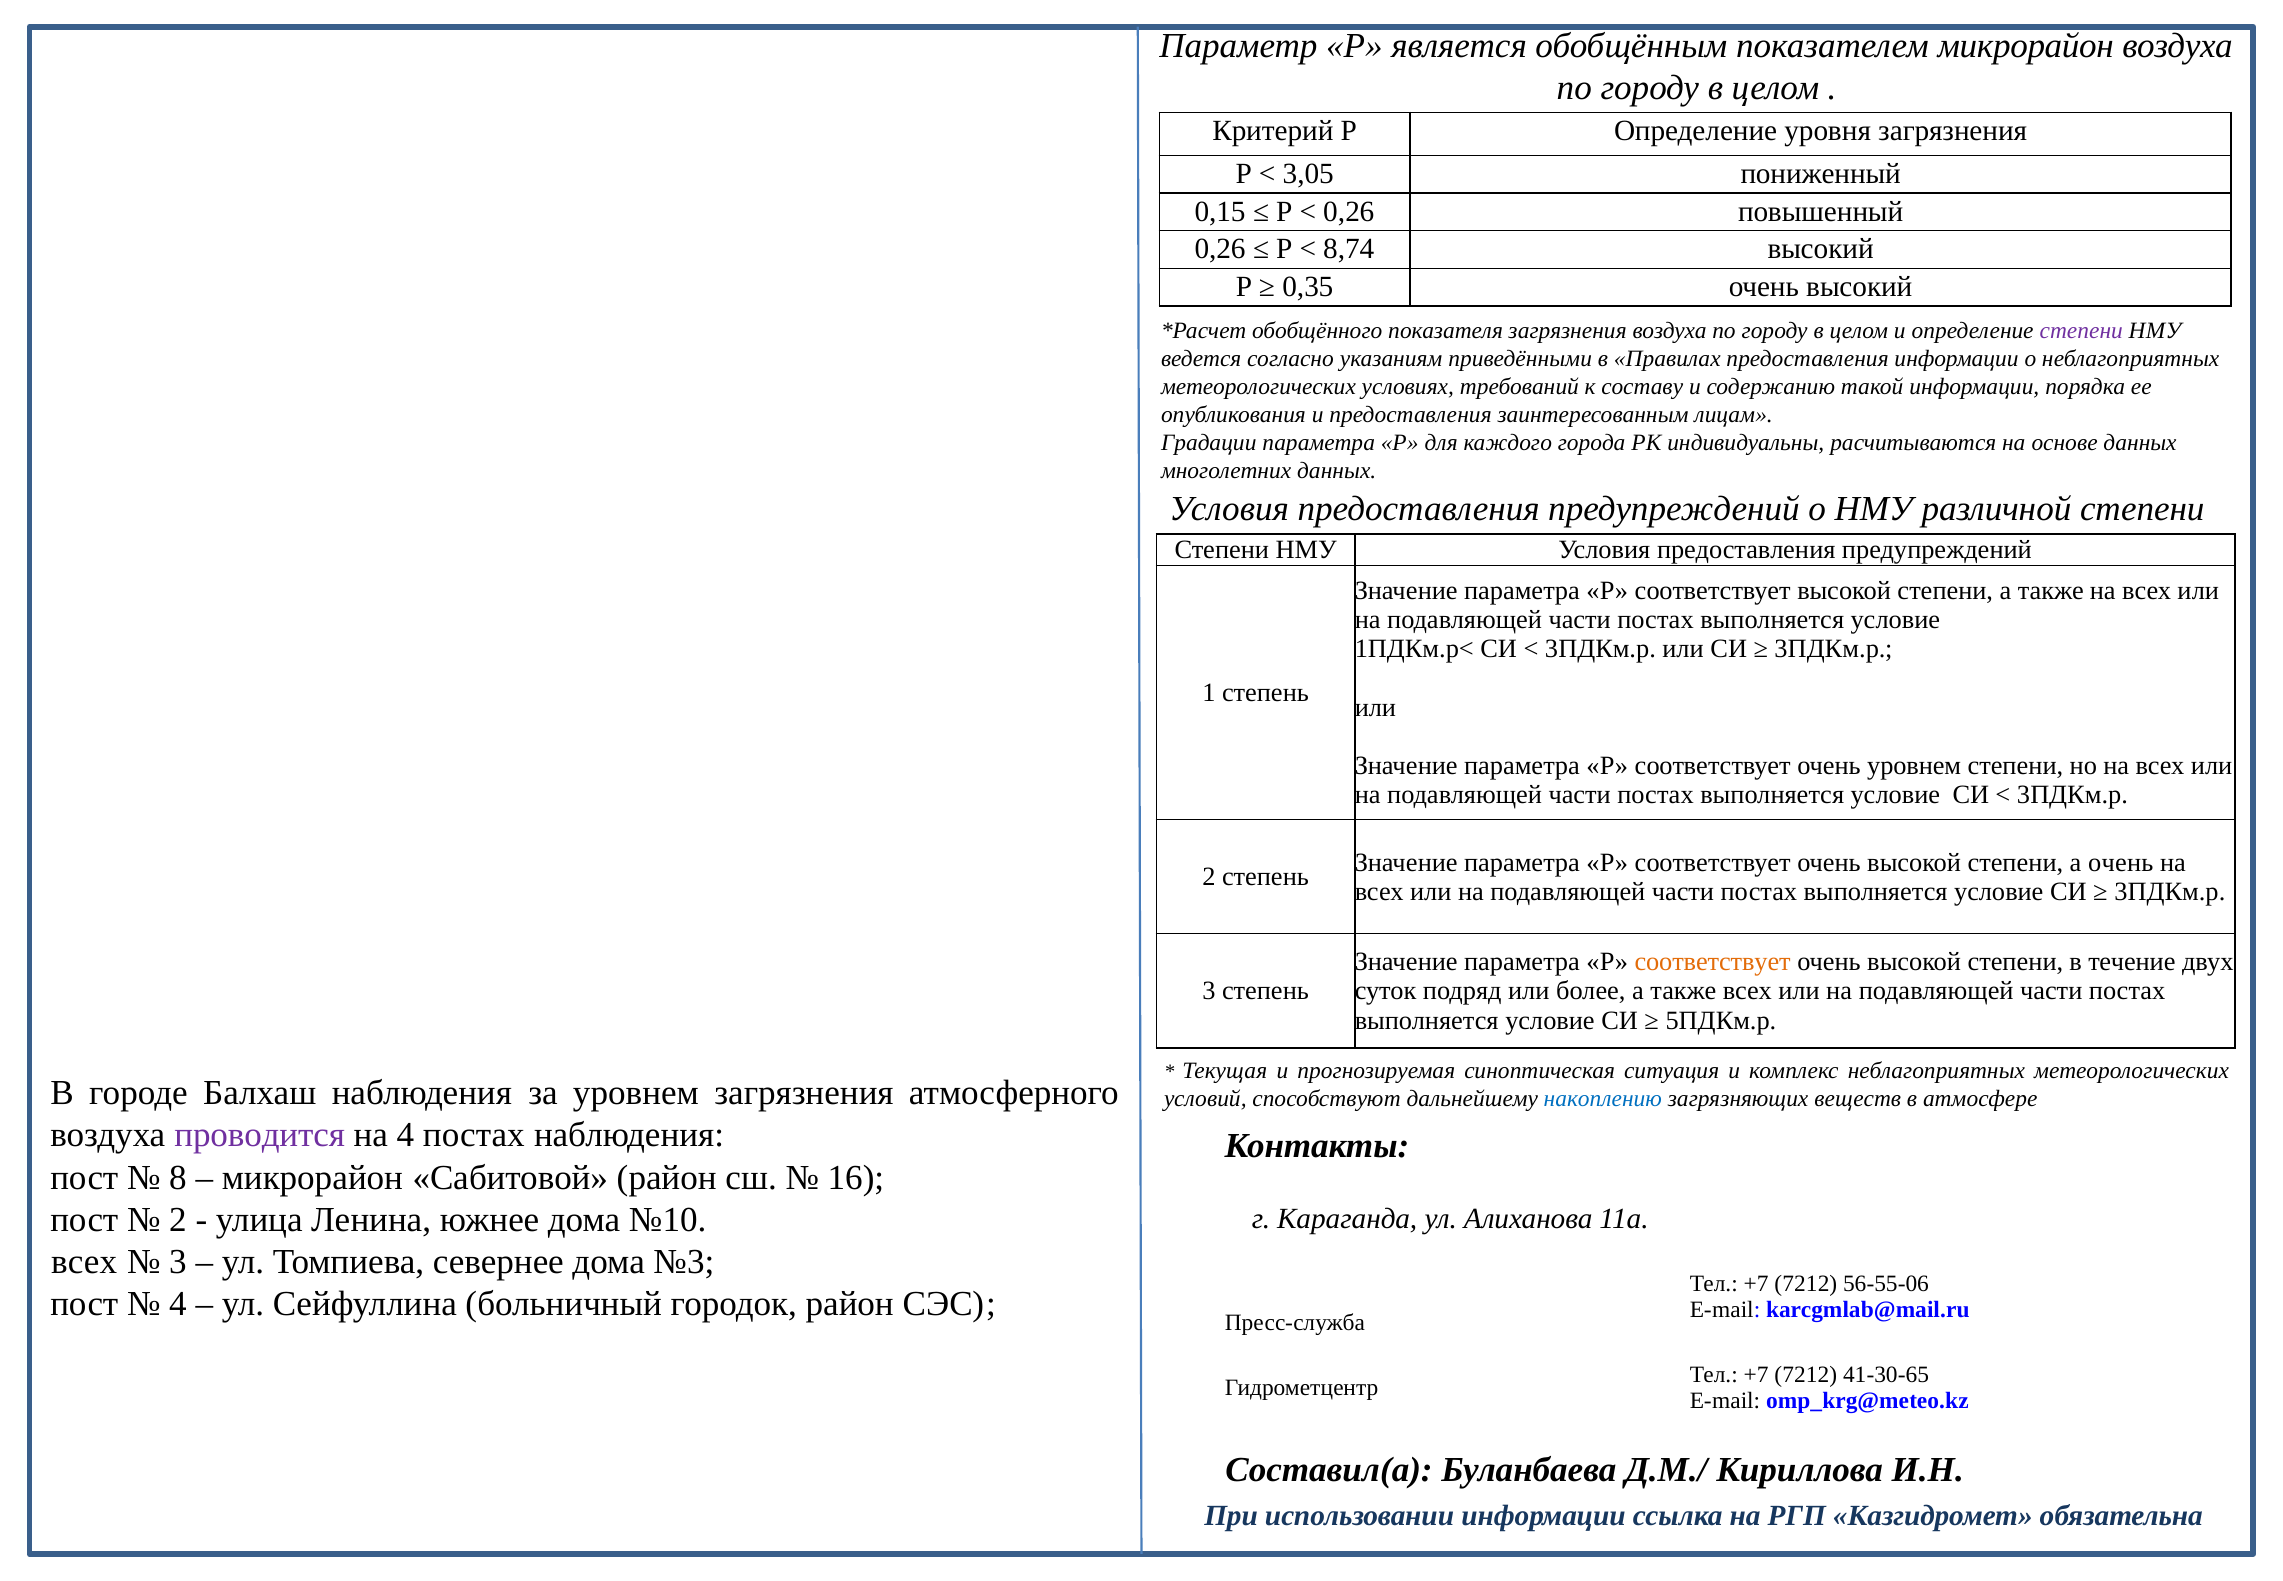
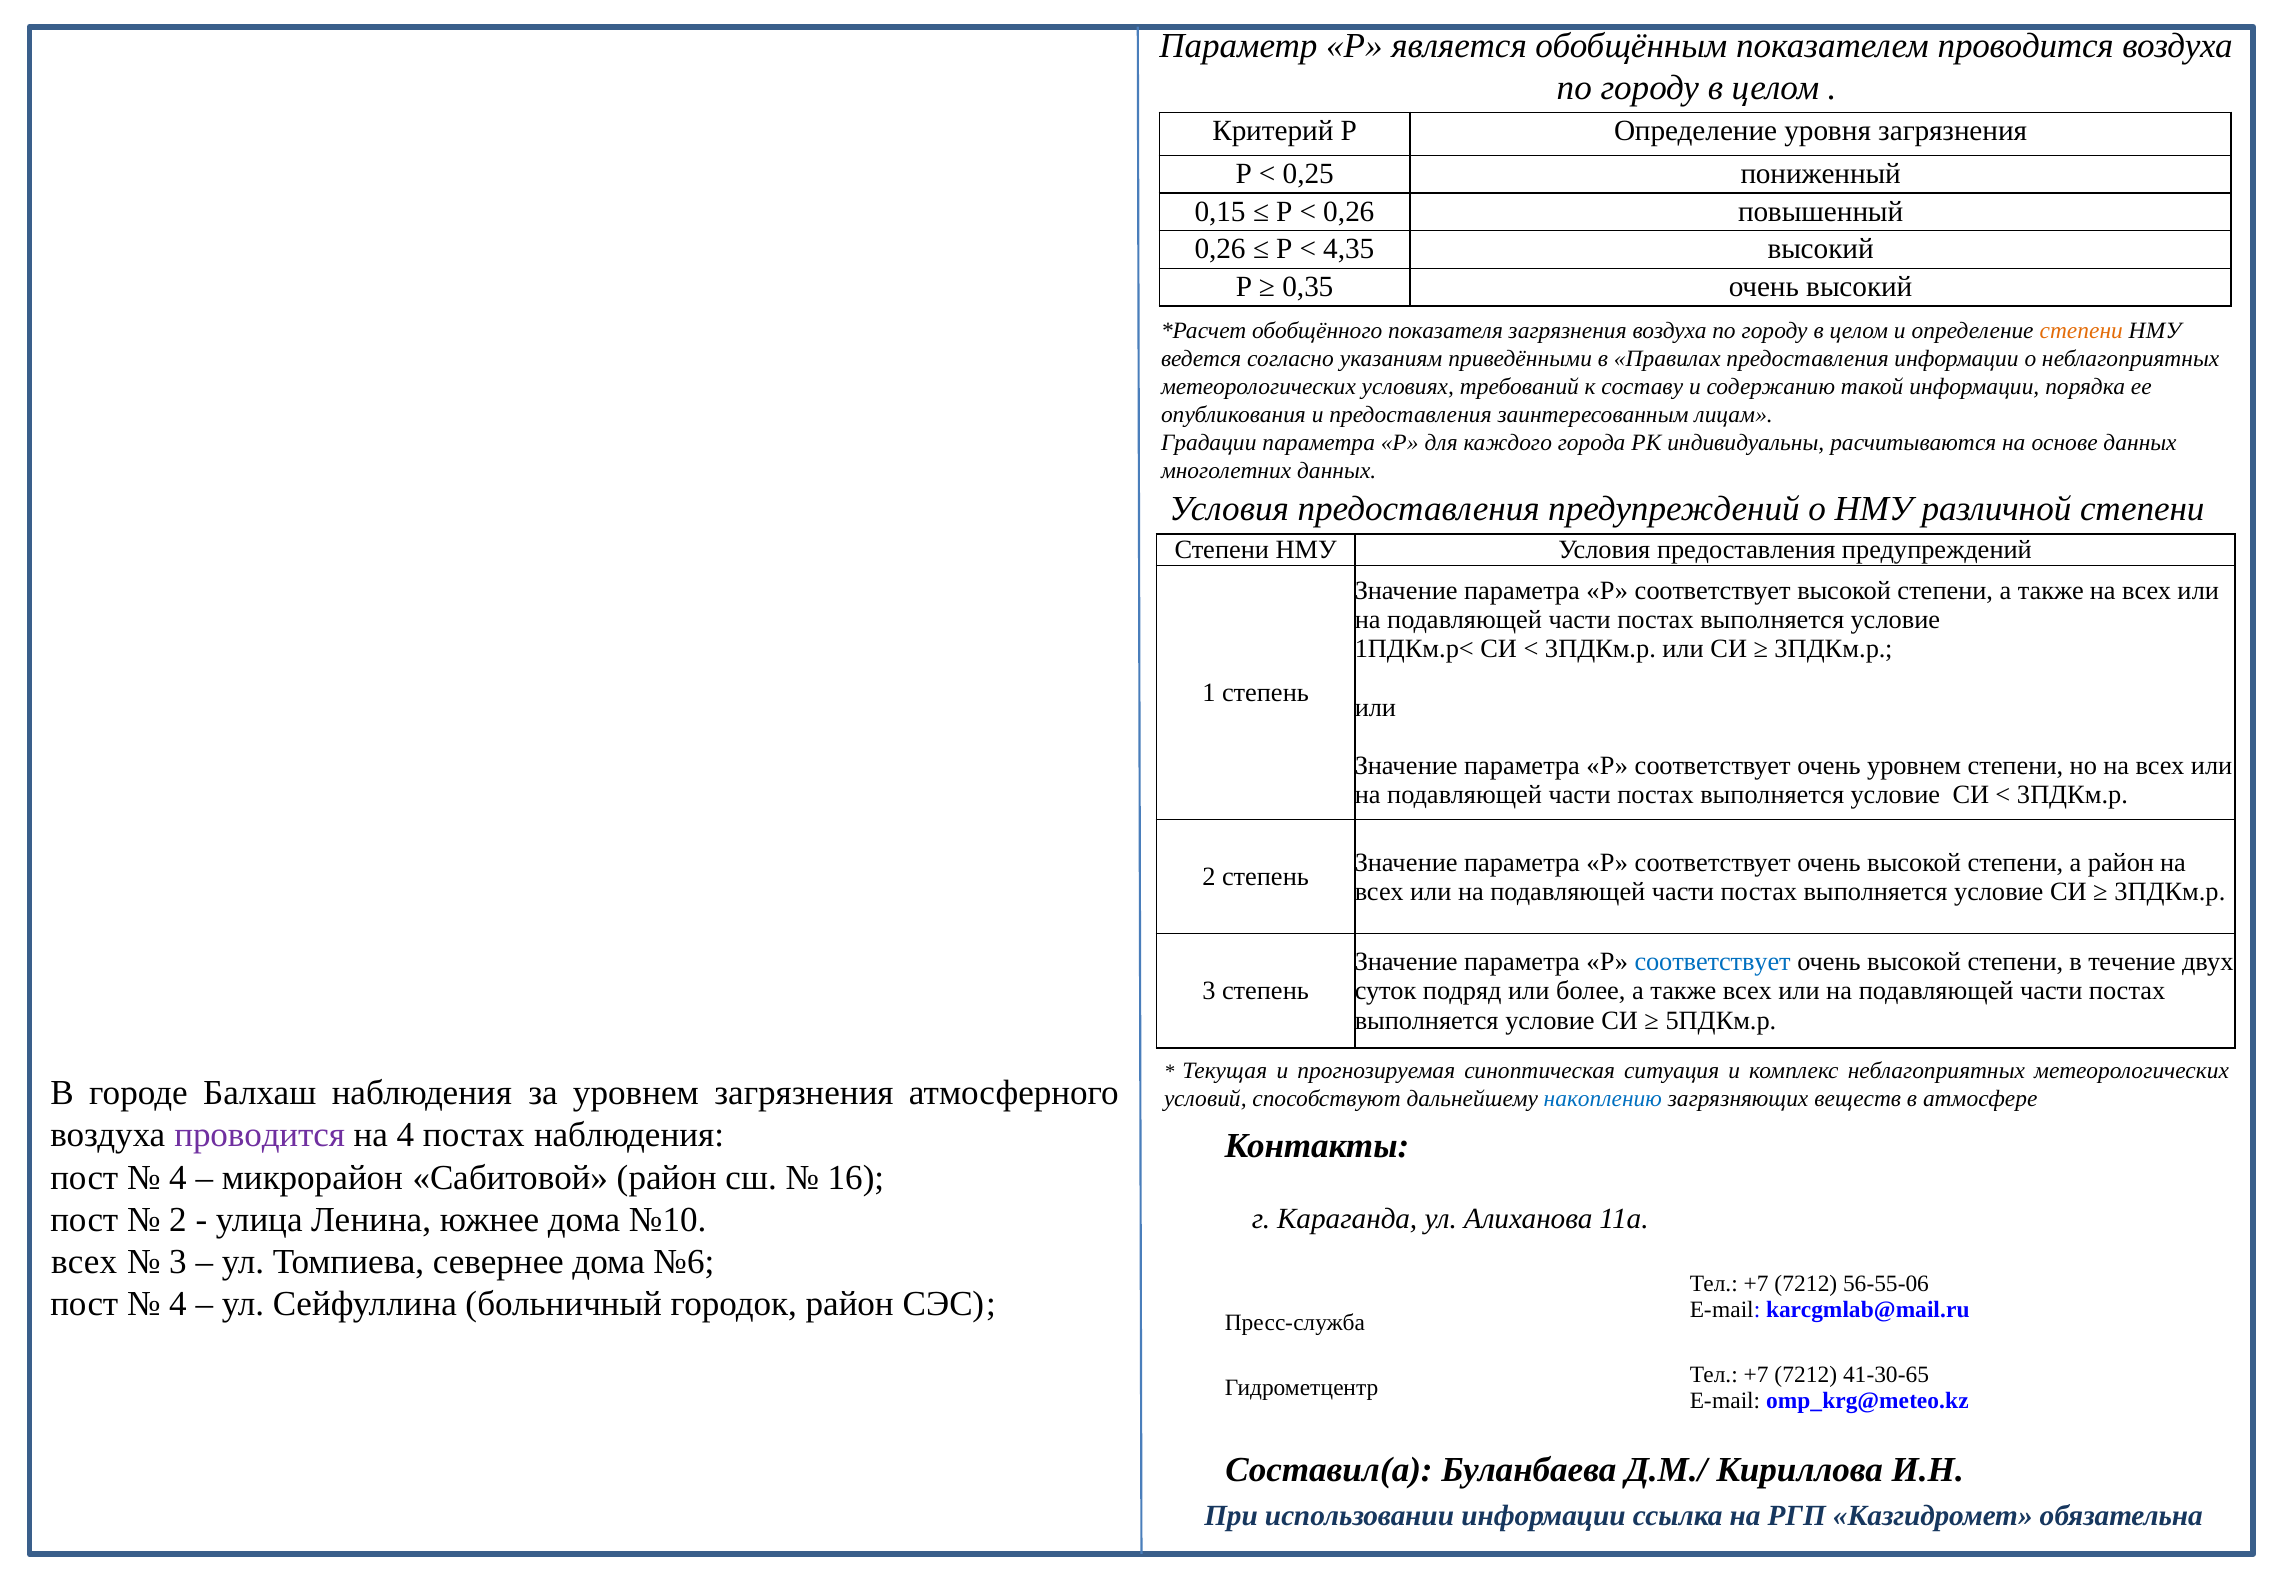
показателем микрорайон: микрорайон -> проводится (2026, 46)
3,05: 3,05 -> 0,25 (1308, 174)
8,74: 8,74 -> 4,35 (1349, 249)
степени colour: purple -> orange (2081, 330)
а очень: очень -> район (2121, 862)
соответствует colour: orange -> blue (1713, 962)
8: 8 -> 4 (178, 1177)
№3: №3 -> №6 (684, 1261)
